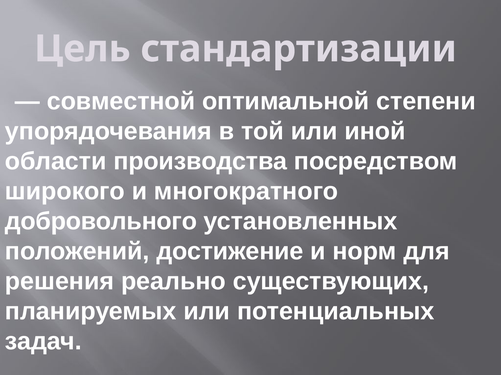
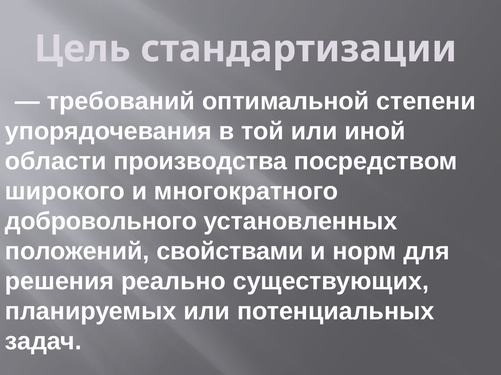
совместной: совместной -> требований (121, 101)
достижение: достижение -> свойствами (230, 252)
